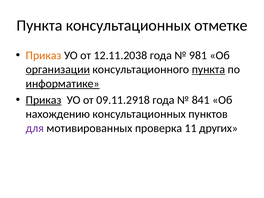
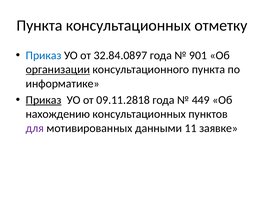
отметке: отметке -> отметку (221, 26)
Приказ colour: orange -> blue (44, 55)
12.11.2038: 12.11.2038 -> 32.84.0897 (120, 55)
981: 981 -> 901 (198, 55)
пункта underline: present -> none (208, 69)
информатике underline: present -> none (63, 84)
09.11.2918: 09.11.2918 -> 09.11.2818 (123, 100)
841: 841 -> 449 (201, 100)
проверка: проверка -> данными (159, 128)
других: других -> заявке (219, 128)
